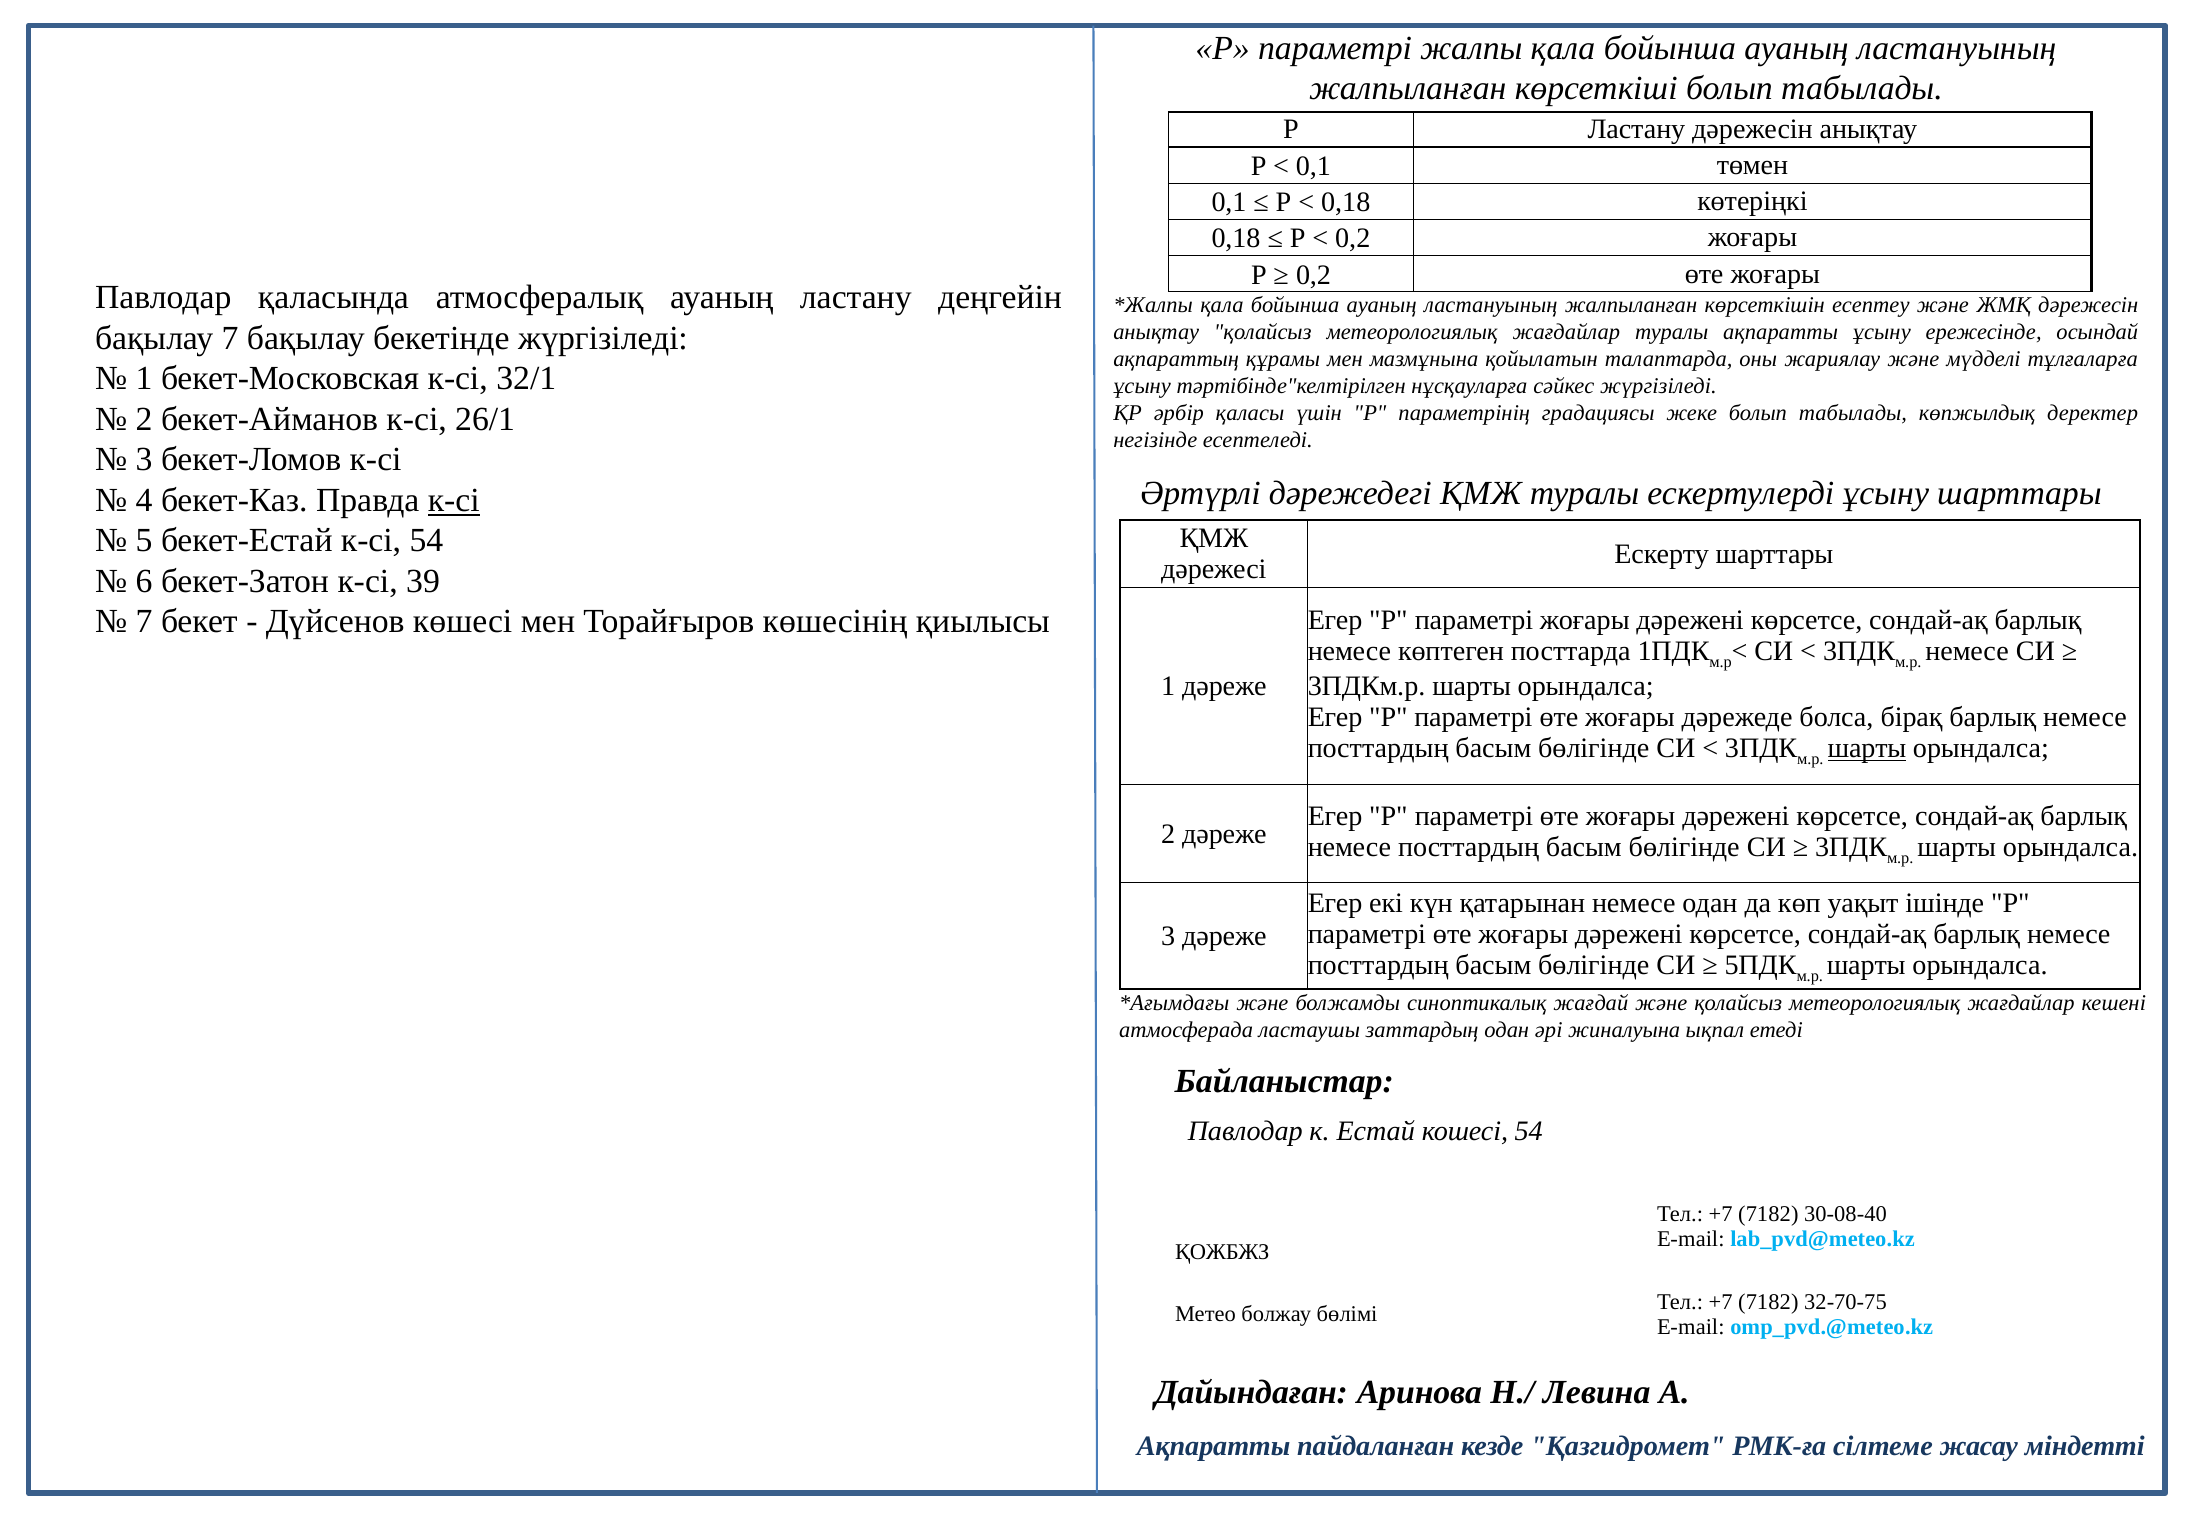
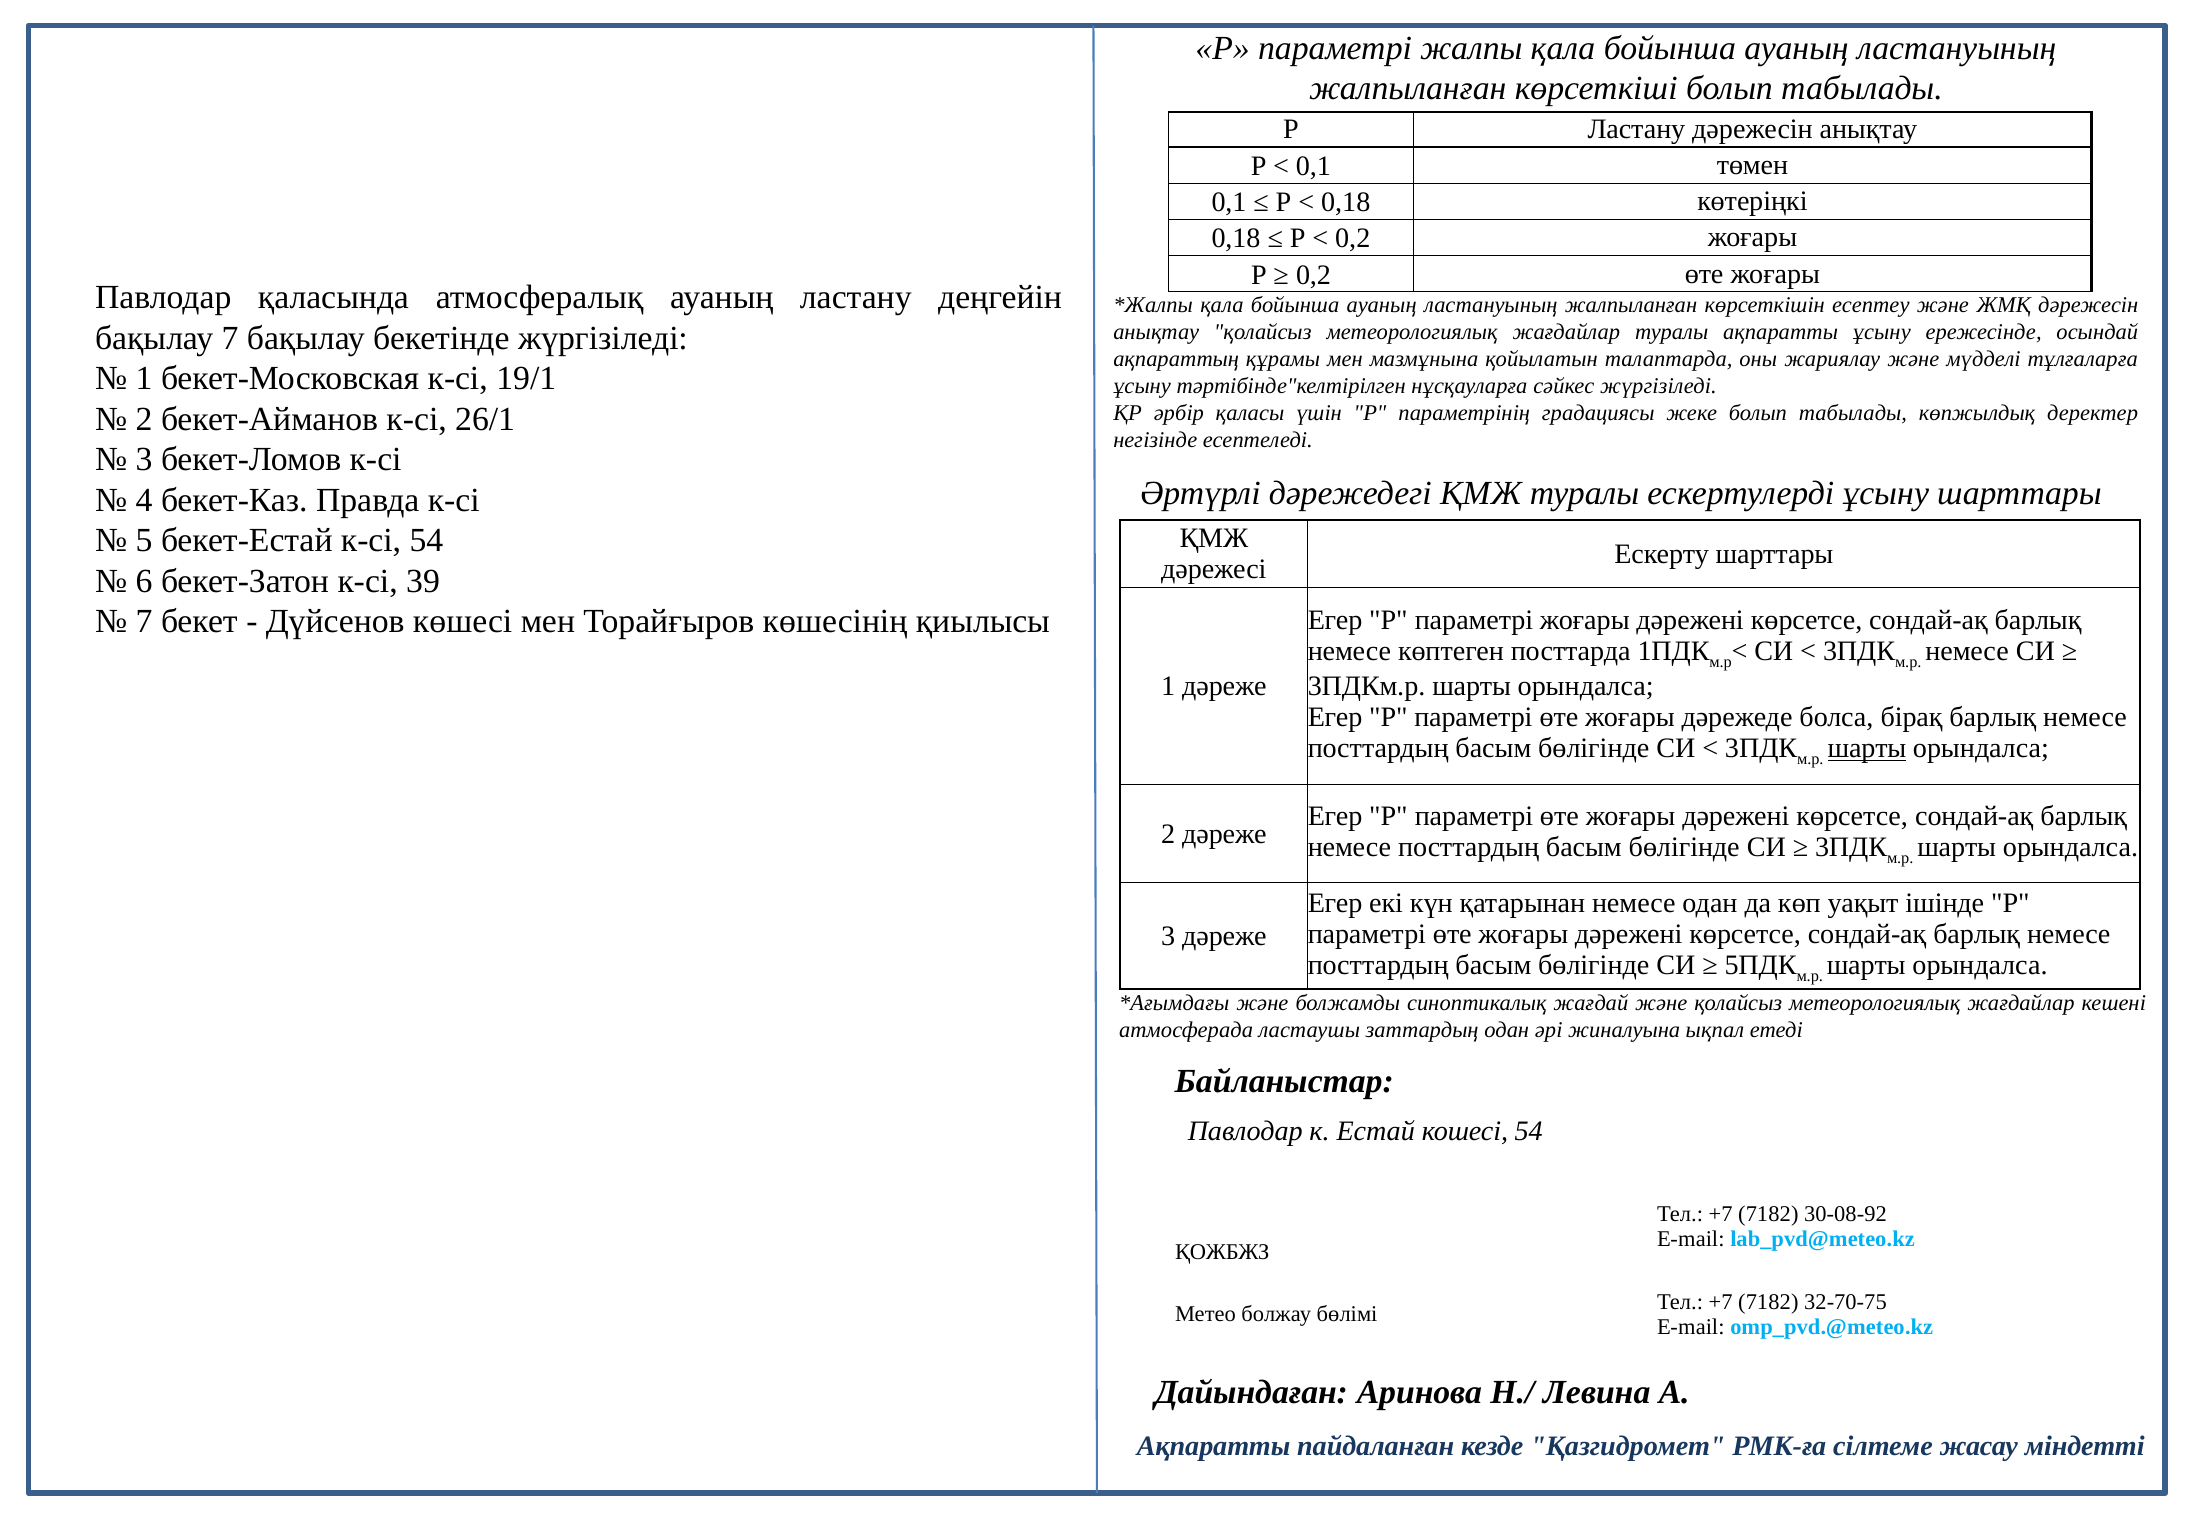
32/1: 32/1 -> 19/1 (526, 379)
к-сі underline: present -> none (454, 500)
30-08-40: 30-08-40 -> 30-08-92 (1845, 1214)
